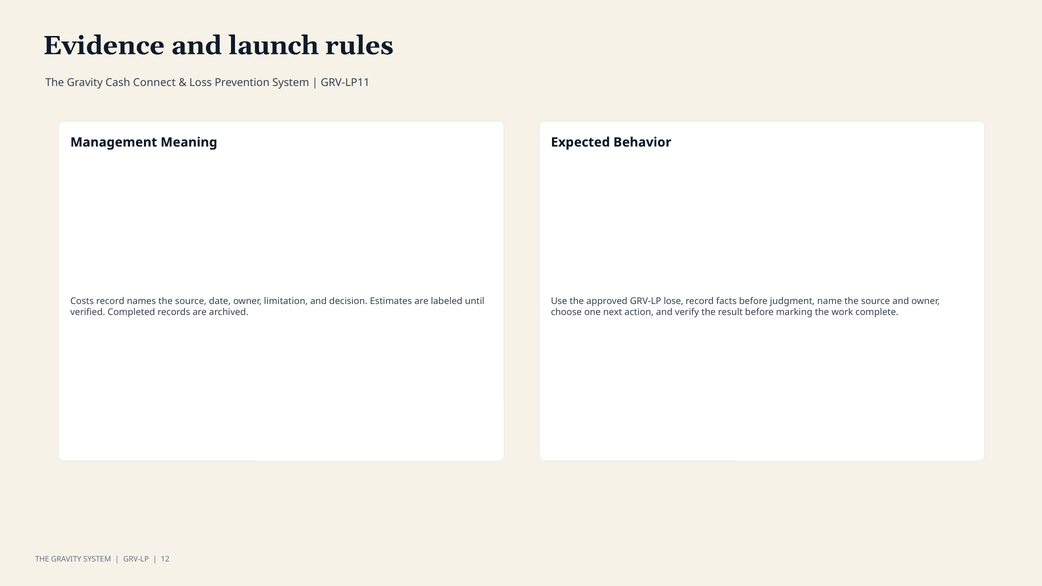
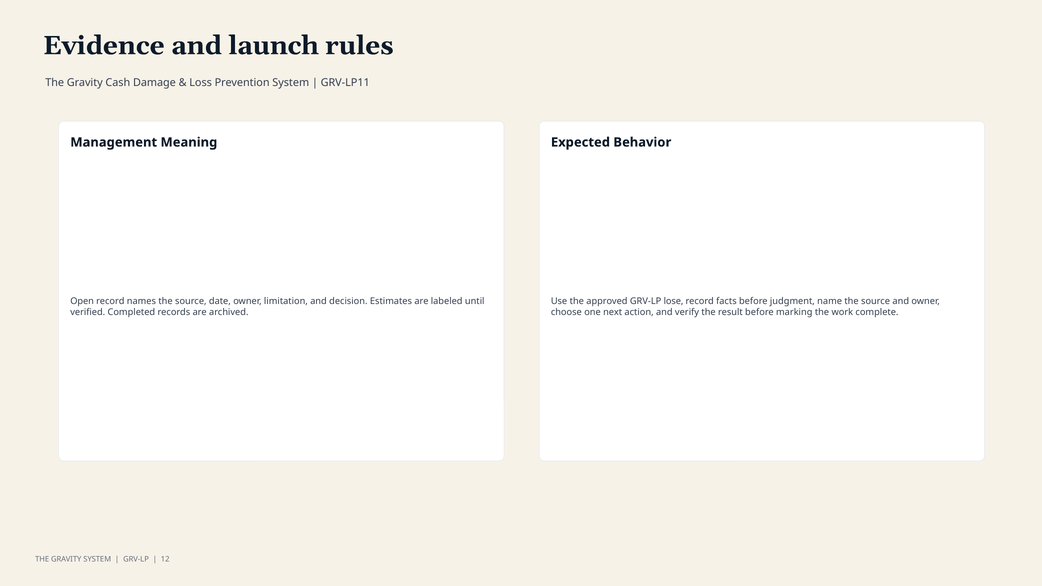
Connect: Connect -> Damage (154, 83)
Costs: Costs -> Open (82, 301)
